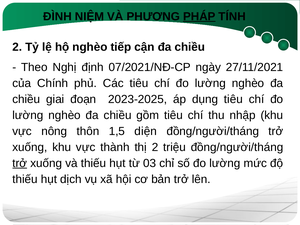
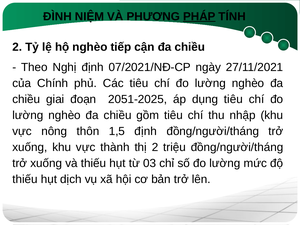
2023-2025: 2023-2025 -> 2051-2025 (138, 99)
1,5 diện: diện -> định (146, 131)
trở underline: present -> none (20, 163)
